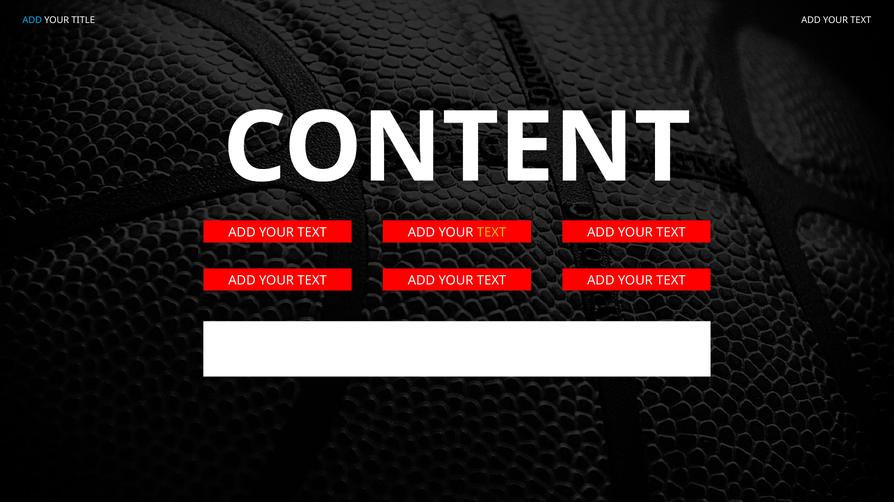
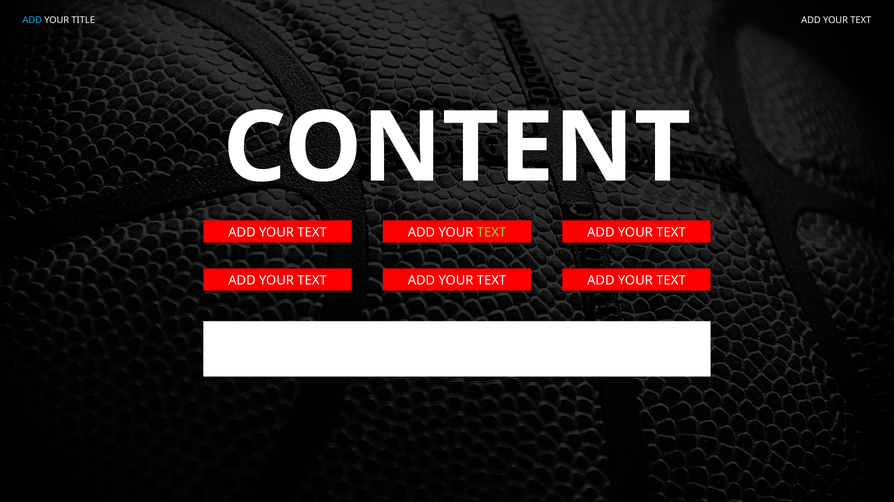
TEXT colour: yellow -> light green (491, 232)
